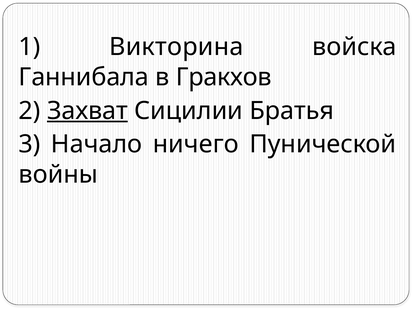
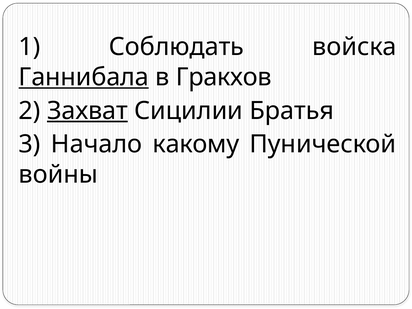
Викторина: Викторина -> Соблюдать (176, 47)
Ганнибала underline: none -> present (84, 77)
ничего: ничего -> какому (196, 144)
